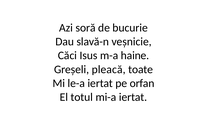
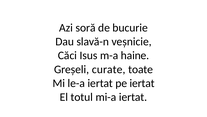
pleacă: pleacă -> curate (109, 69)
pe orfan: orfan -> iertat (142, 83)
